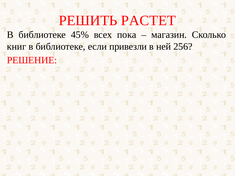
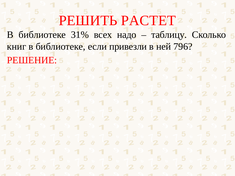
45%: 45% -> 31% (80, 35)
пока: пока -> надо (127, 35)
магазин: магазин -> таблицу (169, 35)
256: 256 -> 796 (183, 47)
